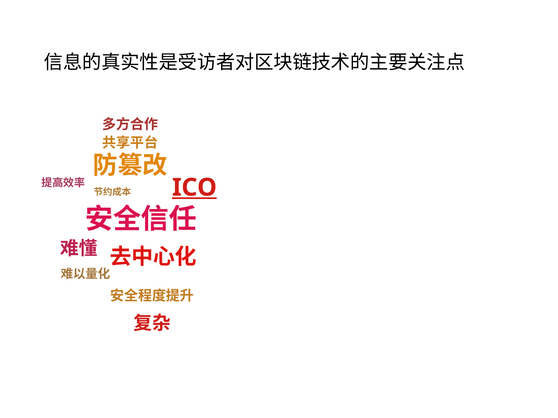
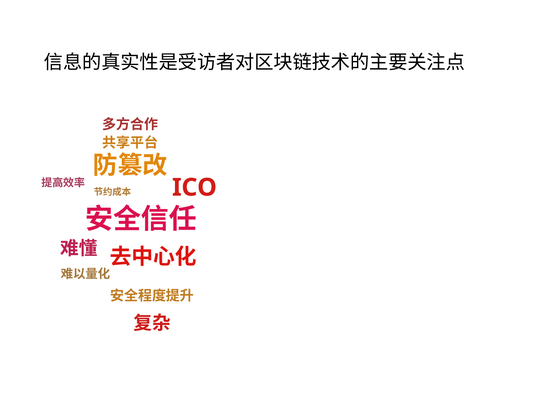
ICO underline: present -> none (194, 188)
